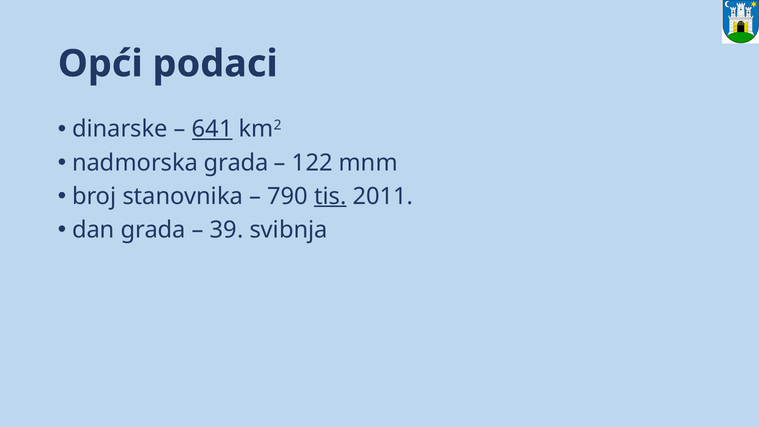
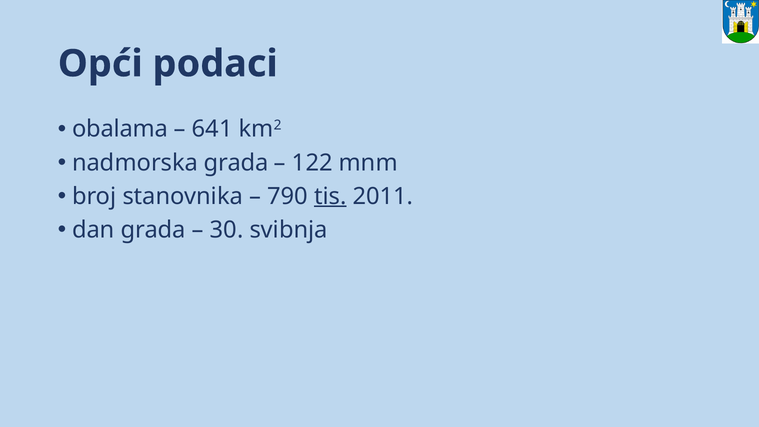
dinarske: dinarske -> obalama (120, 129)
641 underline: present -> none (212, 129)
39: 39 -> 30 (227, 230)
